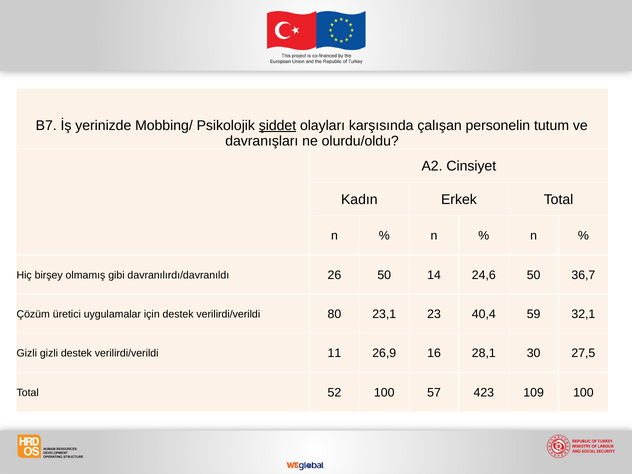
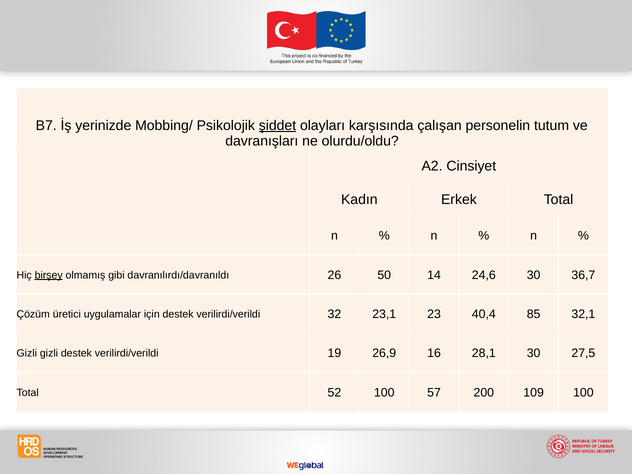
birşey underline: none -> present (49, 275)
24,6 50: 50 -> 30 (534, 275)
80: 80 -> 32 (334, 314)
59: 59 -> 85 (534, 314)
11: 11 -> 19 (334, 353)
423: 423 -> 200 (484, 393)
